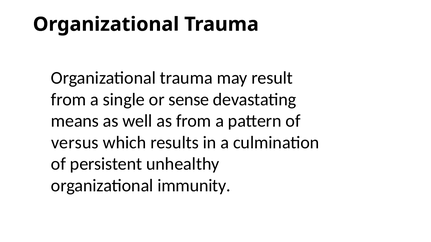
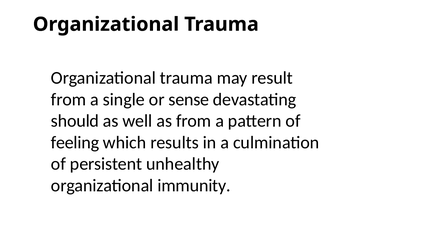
means: means -> should (75, 121)
versus: versus -> feeling (75, 143)
